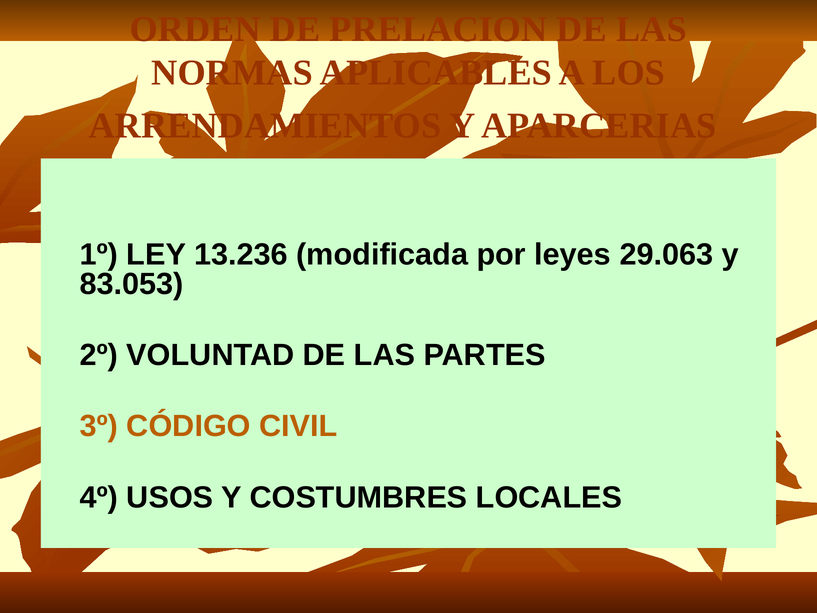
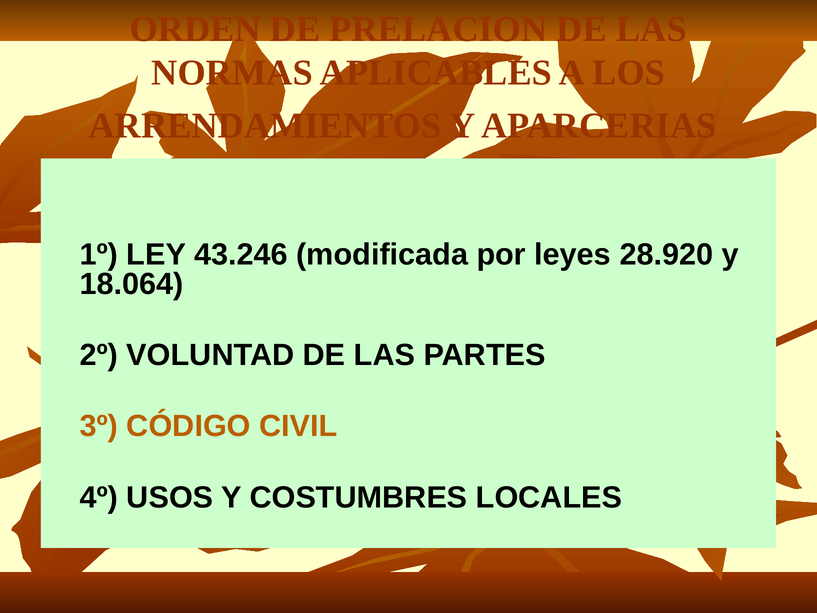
13.236: 13.236 -> 43.246 (241, 254)
29.063: 29.063 -> 28.920 (666, 254)
83.053: 83.053 -> 18.064 (132, 284)
